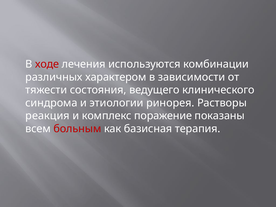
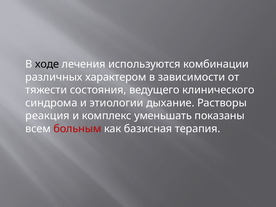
ходе colour: red -> black (47, 64)
ринорея: ринорея -> дыхание (170, 103)
поражение: поражение -> уменьшать (163, 116)
